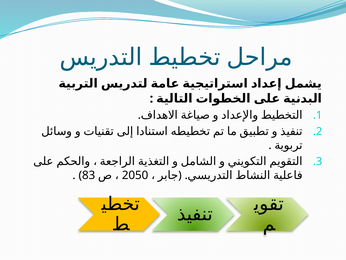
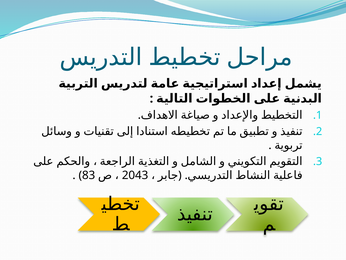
2050: 2050 -> 2043 (135, 175)
